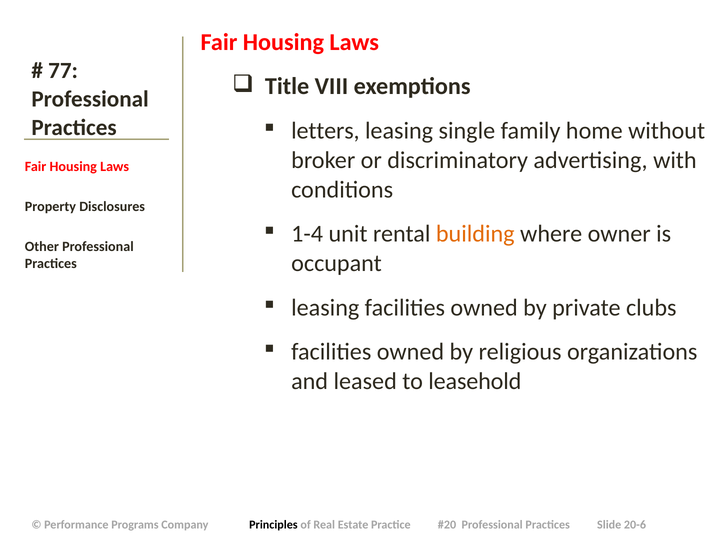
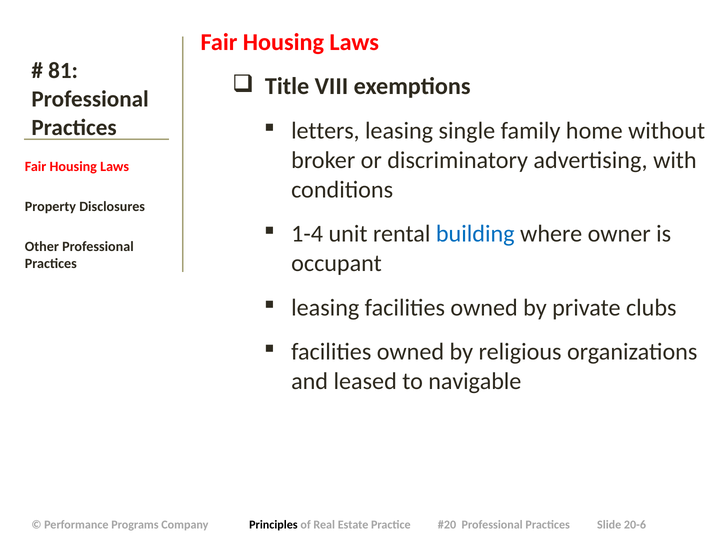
77: 77 -> 81 (63, 71)
building colour: orange -> blue (475, 234)
leasehold: leasehold -> navigable (475, 381)
